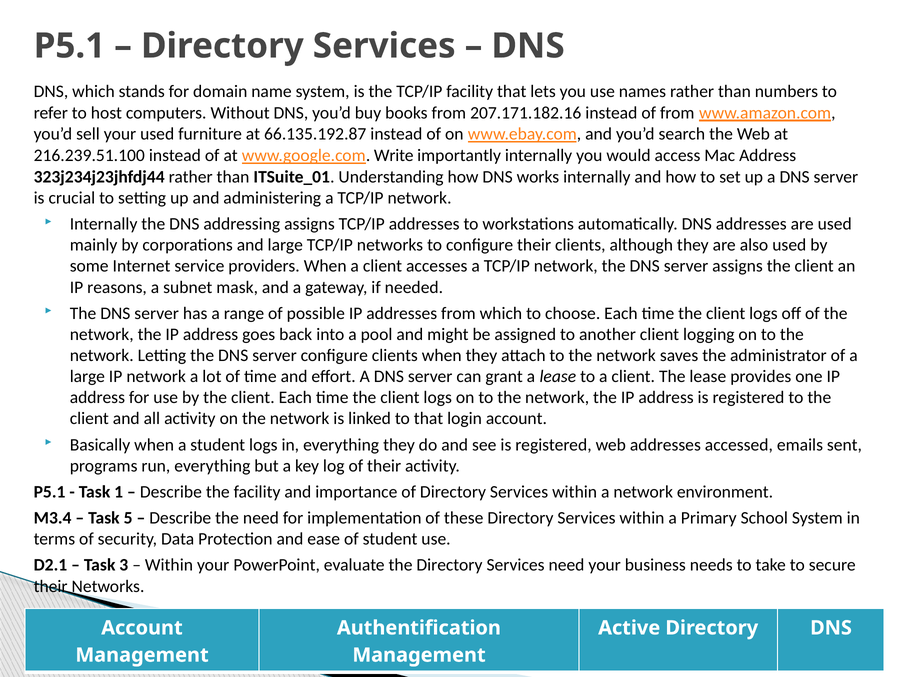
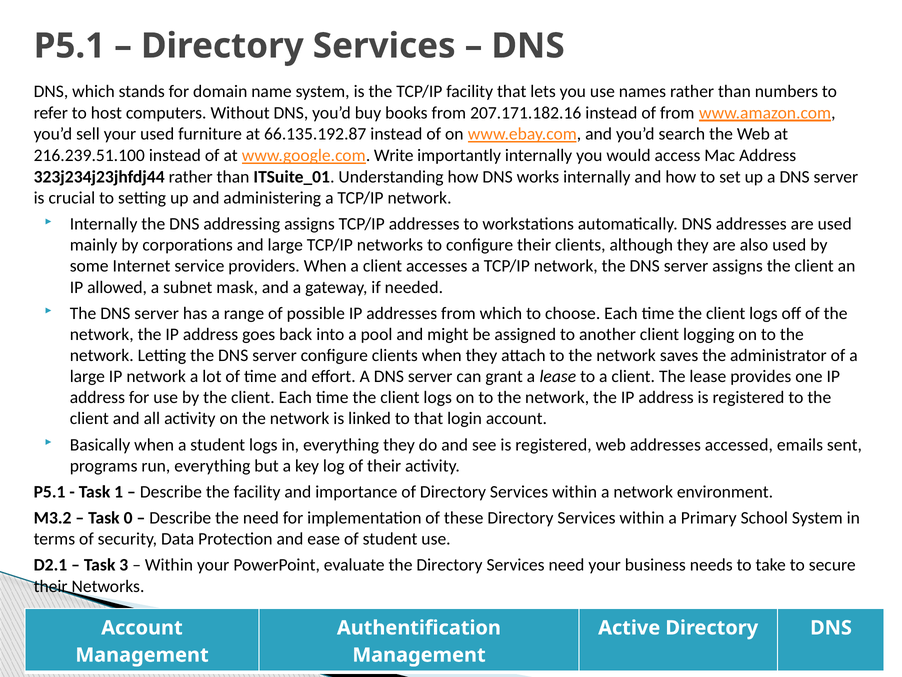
reasons: reasons -> allowed (117, 287)
M3.4: M3.4 -> M3.2 (53, 518)
5: 5 -> 0 (128, 518)
